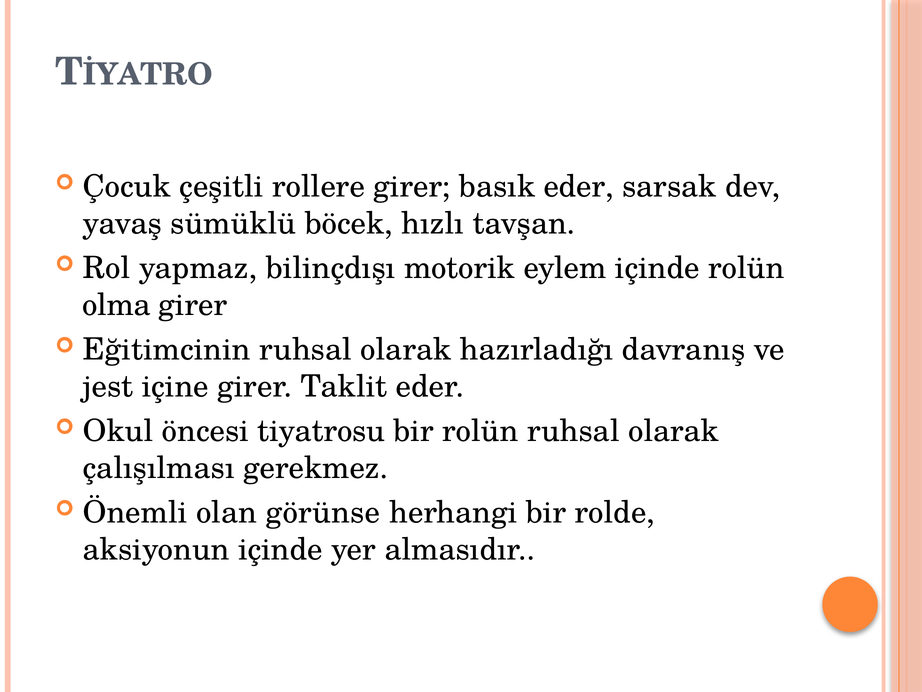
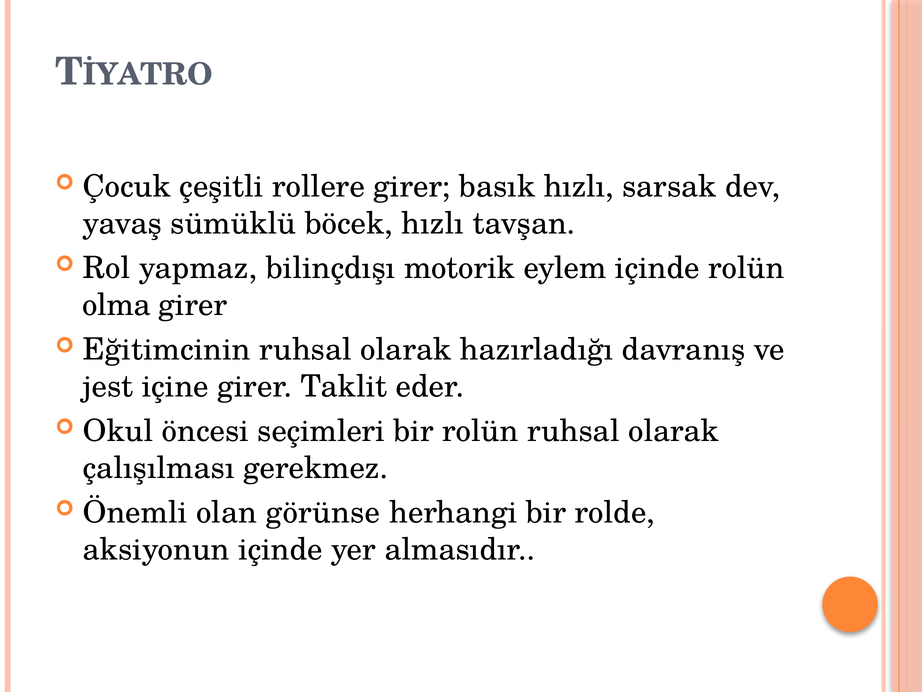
basık eder: eder -> hızlı (579, 186)
tiyatrosu: tiyatrosu -> seçimleri (321, 431)
